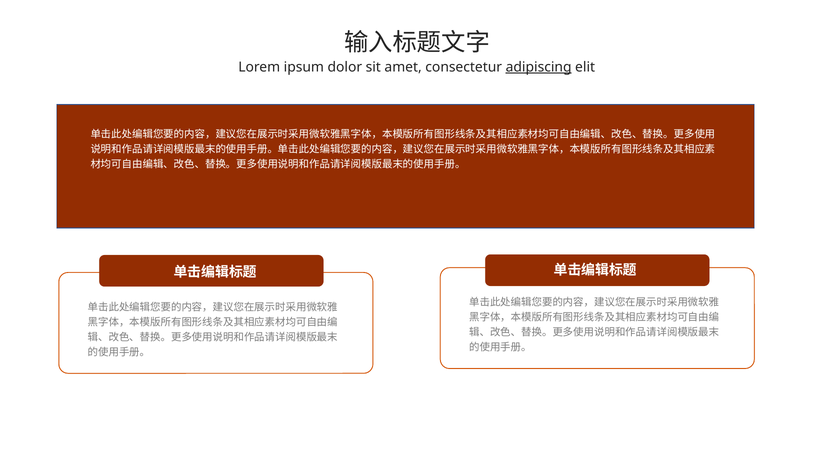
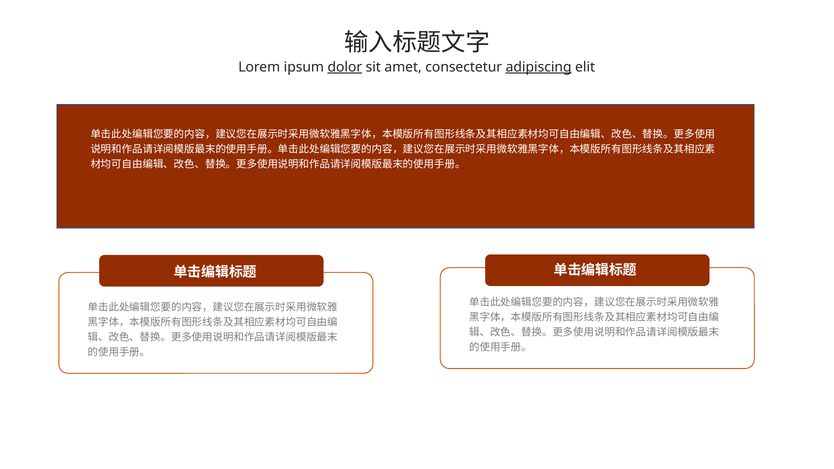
dolor underline: none -> present (345, 67)
